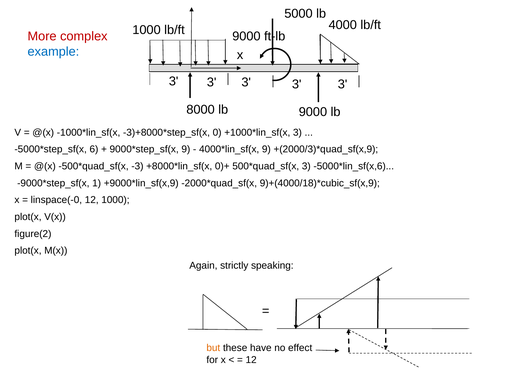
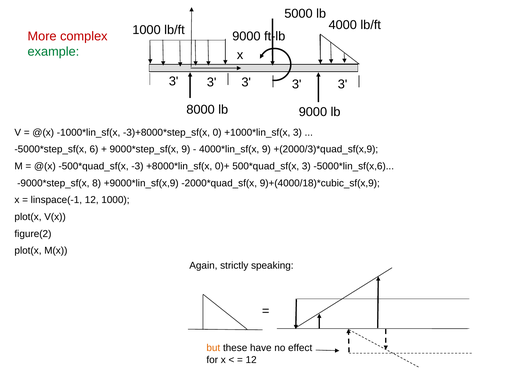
example colour: blue -> green (53, 51)
1: 1 -> 8 (97, 183)
linspace(-0: linspace(-0 -> linspace(-1 (56, 200)
